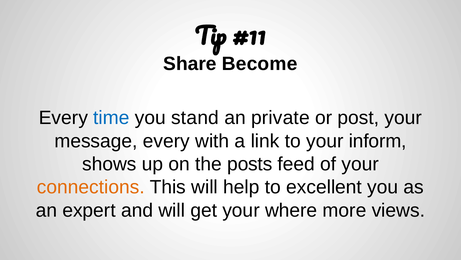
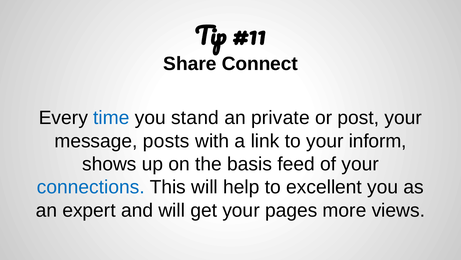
Become: Become -> Connect (260, 64)
message every: every -> posts (166, 141)
posts: posts -> basis (250, 164)
connections colour: orange -> blue (91, 187)
where: where -> pages (291, 210)
